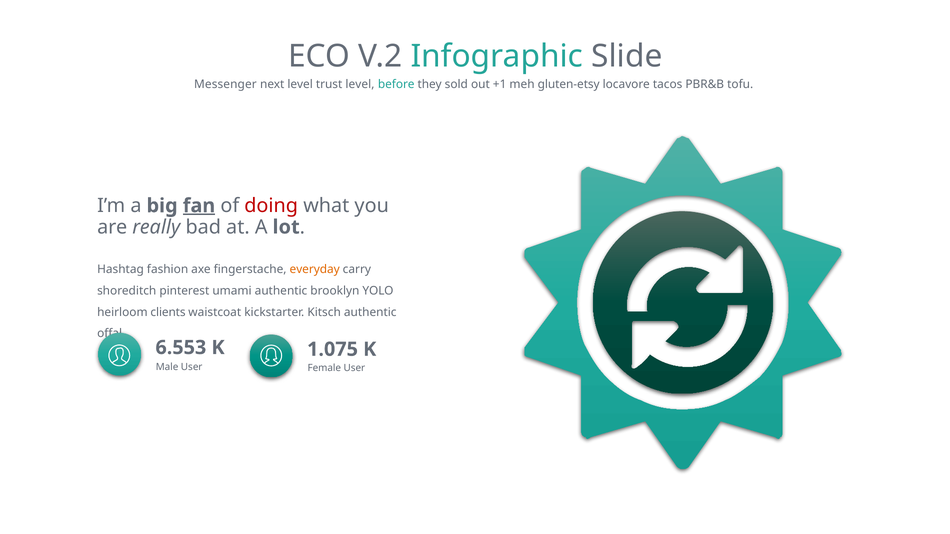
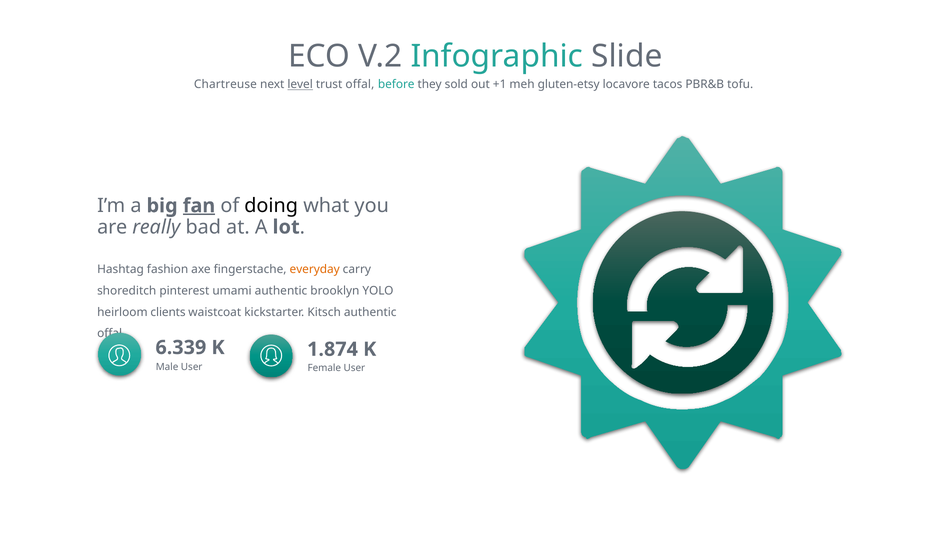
Messenger: Messenger -> Chartreuse (225, 85)
level underline: none -> present (300, 85)
trust level: level -> offal (360, 85)
doing colour: red -> black (271, 206)
6.553: 6.553 -> 6.339 (181, 348)
1.075: 1.075 -> 1.874 (333, 350)
